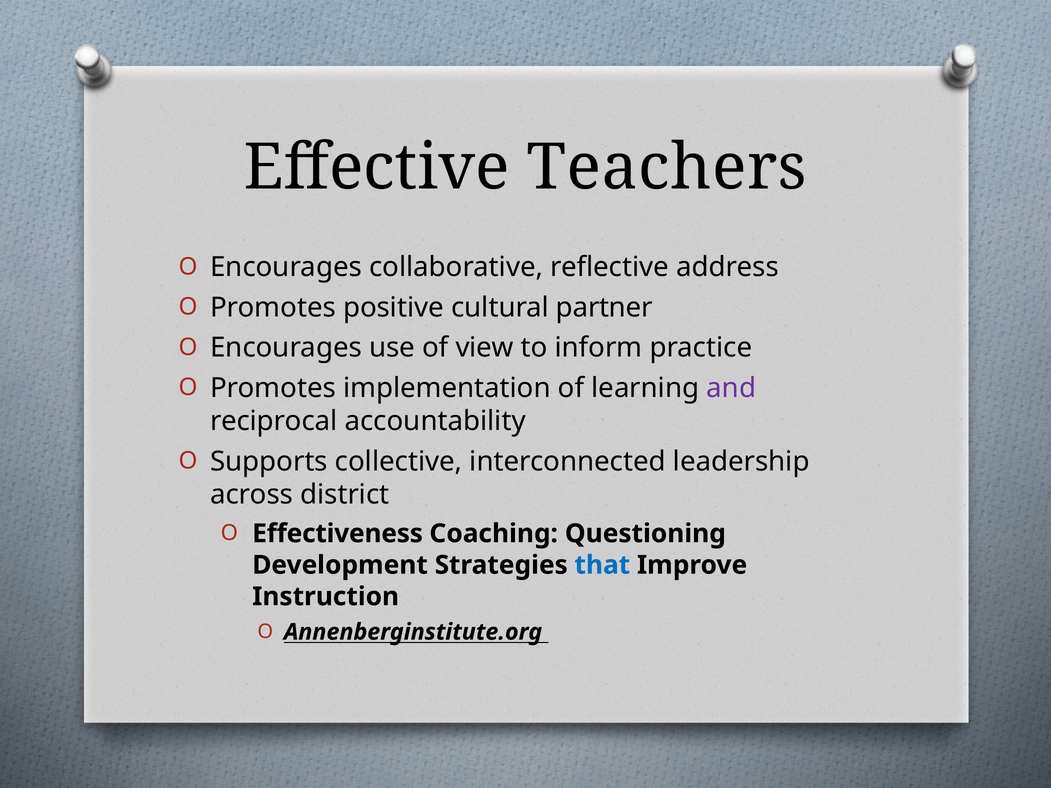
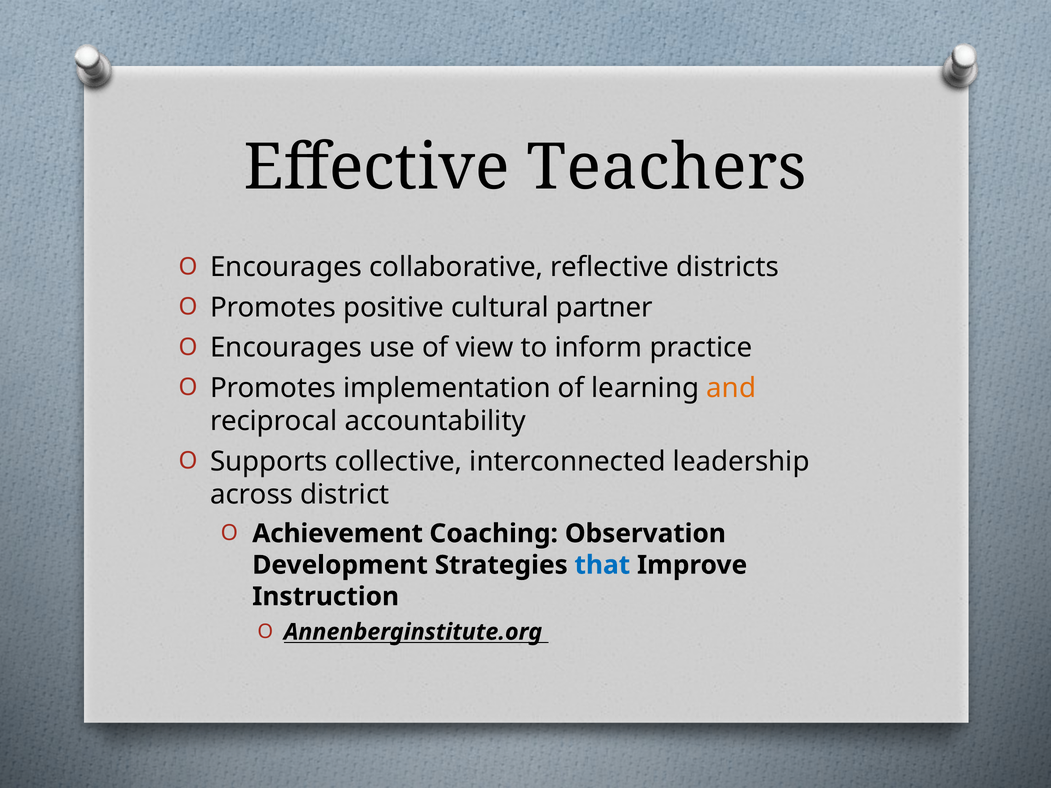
address: address -> districts (727, 267)
and colour: purple -> orange (731, 388)
Effectiveness: Effectiveness -> Achievement (338, 534)
Questioning: Questioning -> Observation (645, 534)
